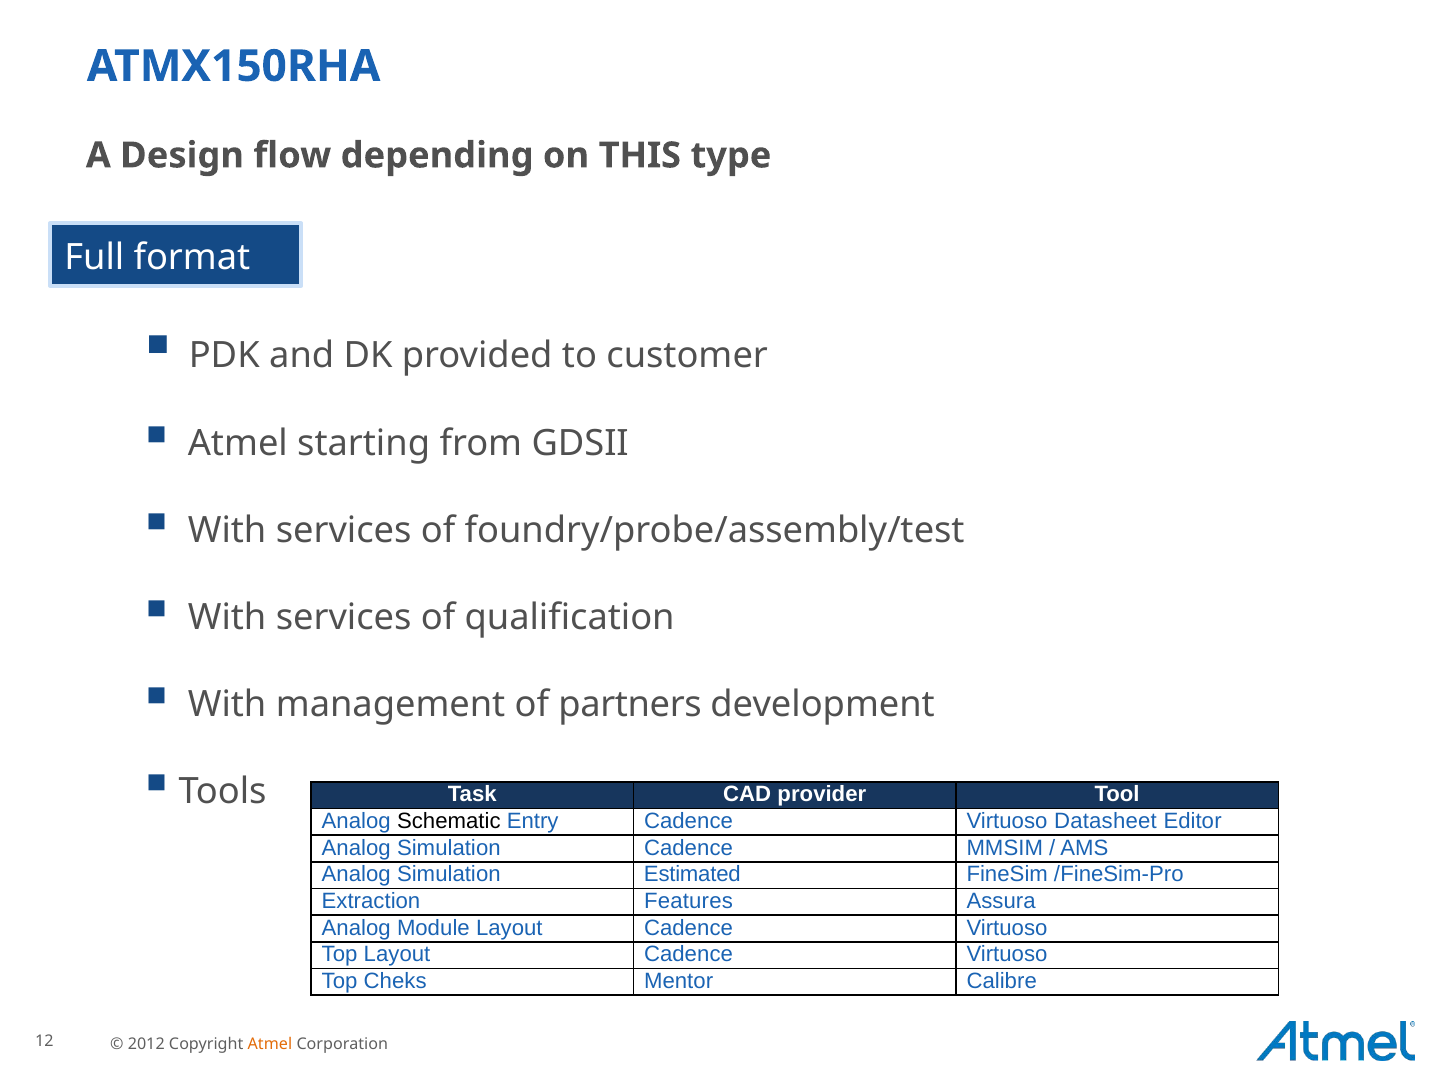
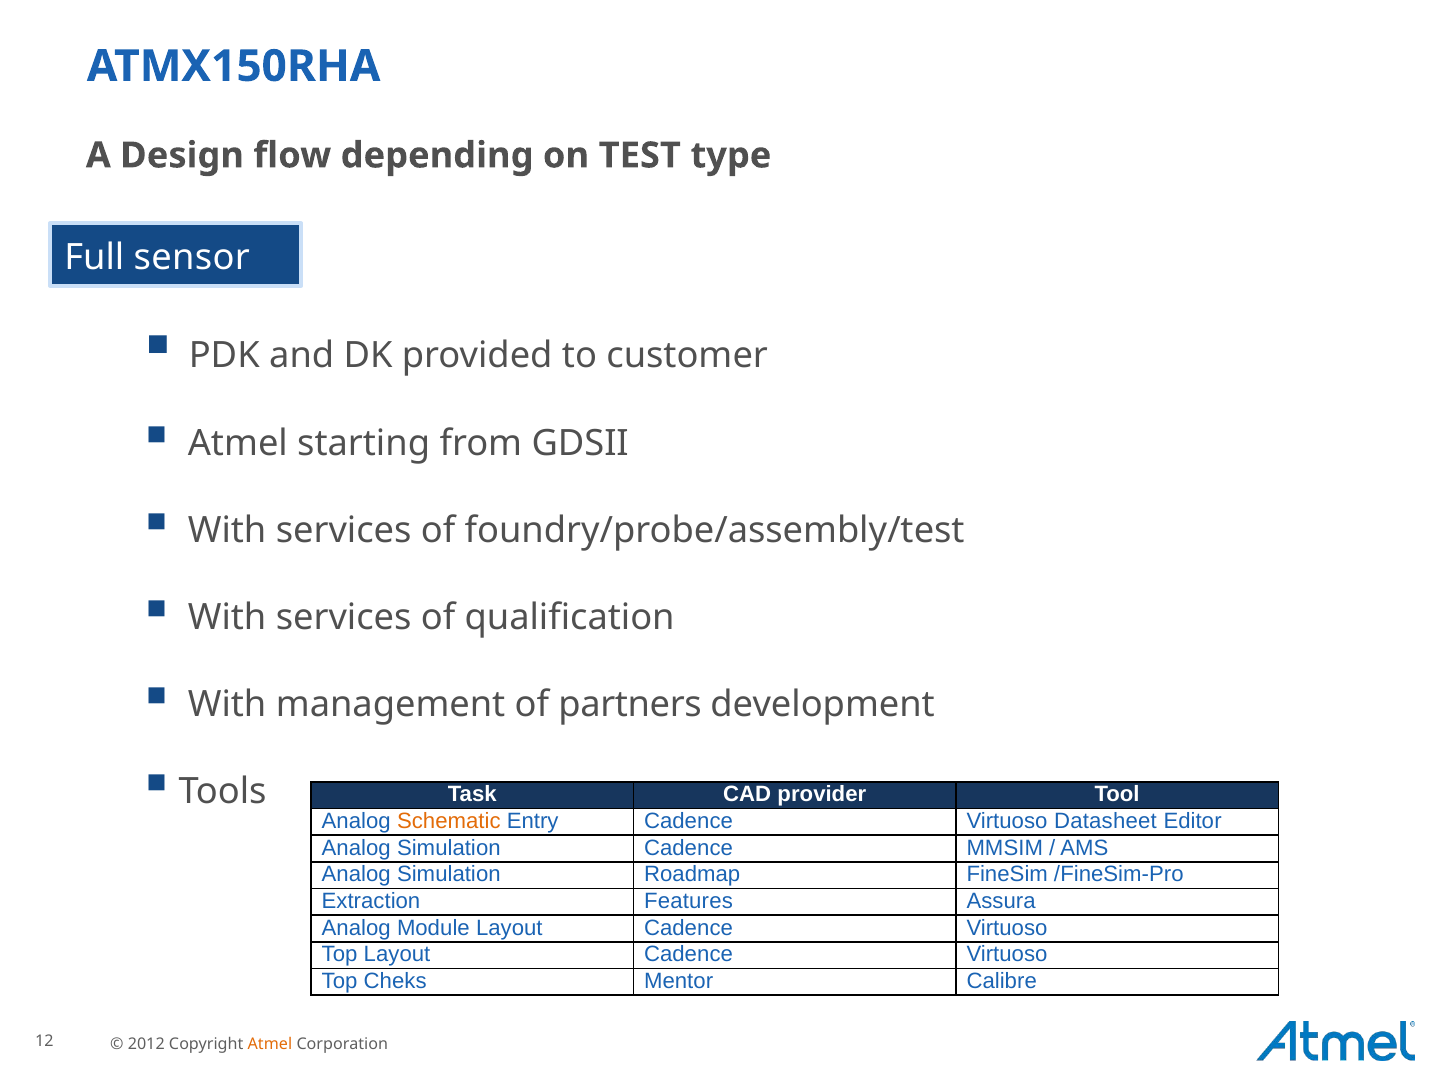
THIS: THIS -> TEST (640, 156)
format: format -> sensor (192, 257)
Schematic colour: black -> orange (449, 821)
Estimated: Estimated -> Roadmap (692, 875)
